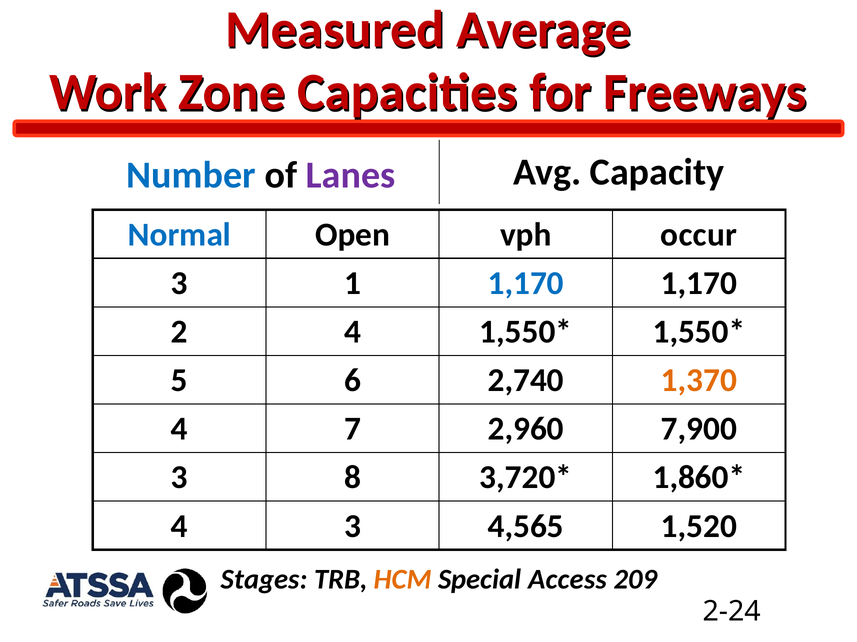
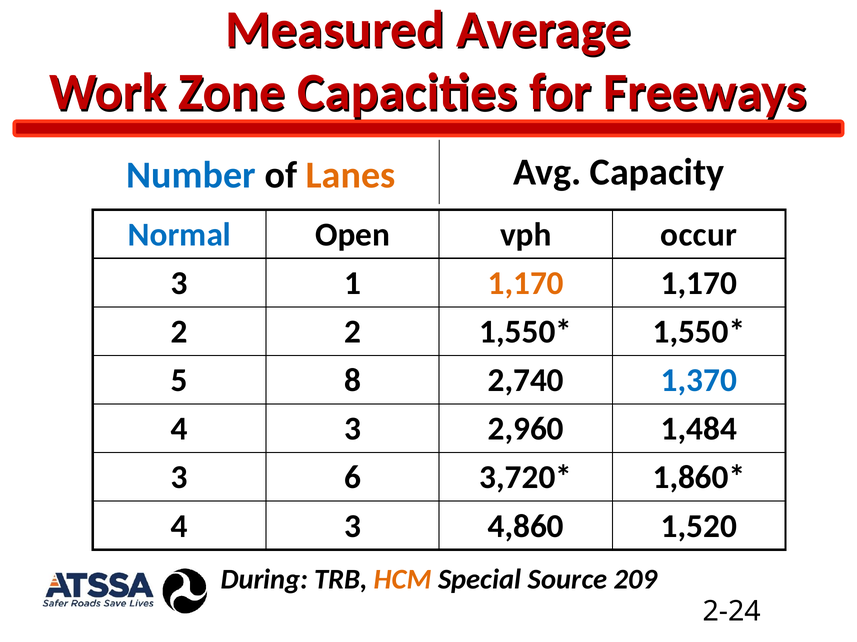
Lanes colour: purple -> orange (351, 175)
1,170 colour: blue -> orange (526, 284)
2 4: 4 -> 2 (353, 332)
6: 6 -> 8 (353, 381)
1,370 colour: orange -> blue (699, 381)
7: 7 -> 3 (353, 429)
7,900: 7,900 -> 1,484 (699, 429)
8: 8 -> 6 (353, 478)
4,565: 4,565 -> 4,860 (526, 527)
Stages: Stages -> During (264, 580)
Access: Access -> Source (568, 580)
